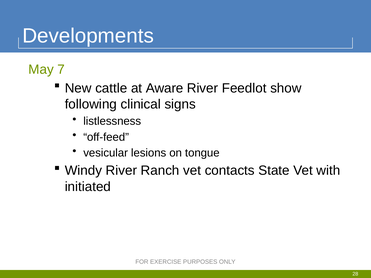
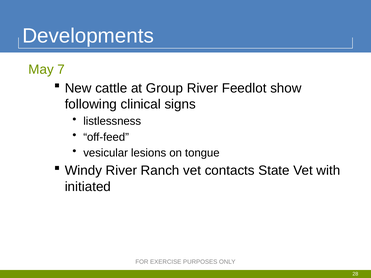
Aware: Aware -> Group (165, 88)
